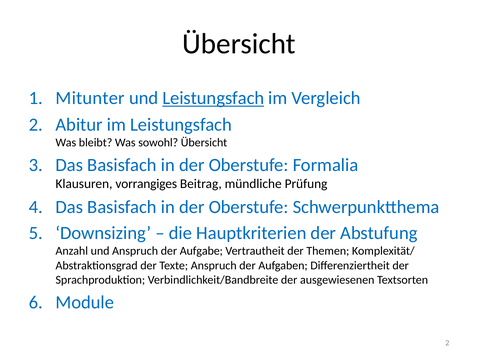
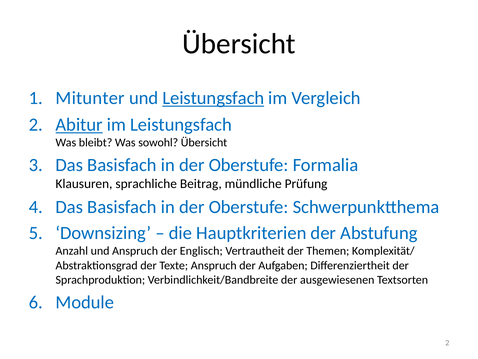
Abitur underline: none -> present (79, 125)
vorrangiges: vorrangiges -> sprachliche (146, 184)
Aufgabe: Aufgabe -> Englisch (201, 251)
